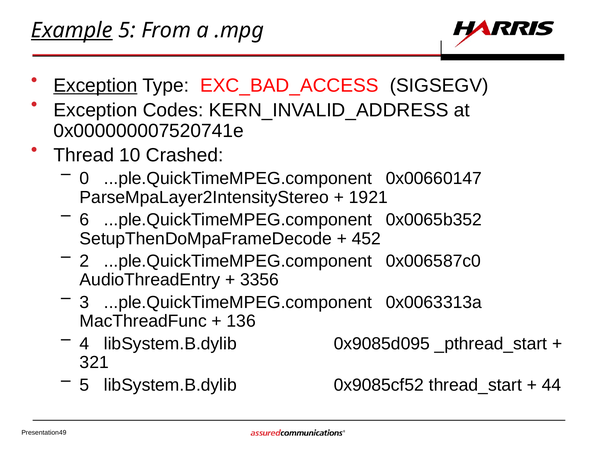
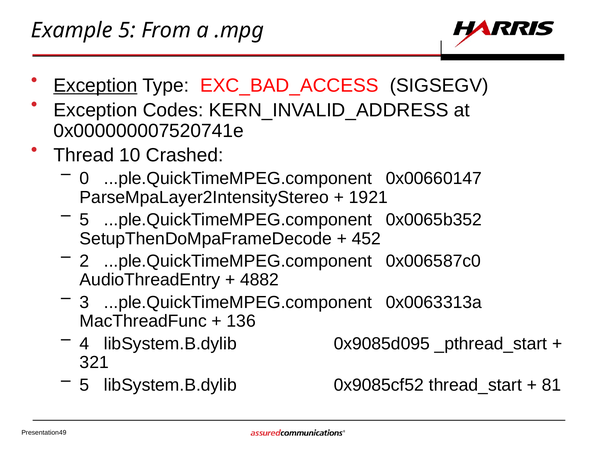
Example underline: present -> none (72, 30)
6: 6 -> 5 (85, 220)
3356: 3356 -> 4882 (260, 280)
44: 44 -> 81 (552, 385)
